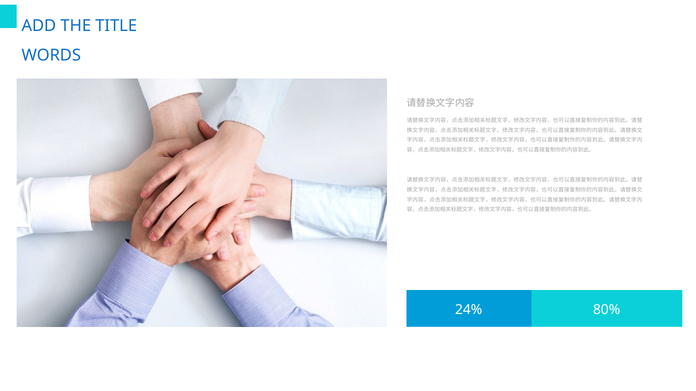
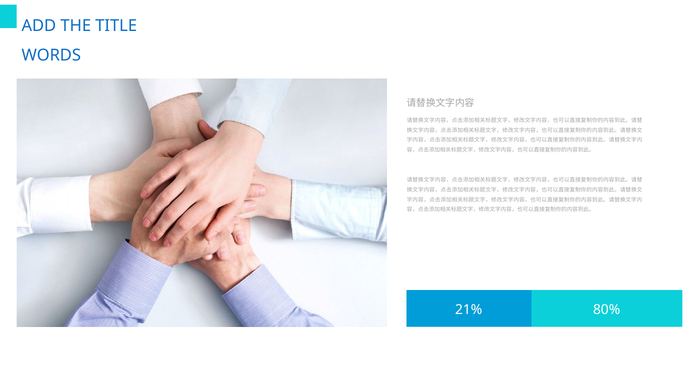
24%: 24% -> 21% (469, 310)
